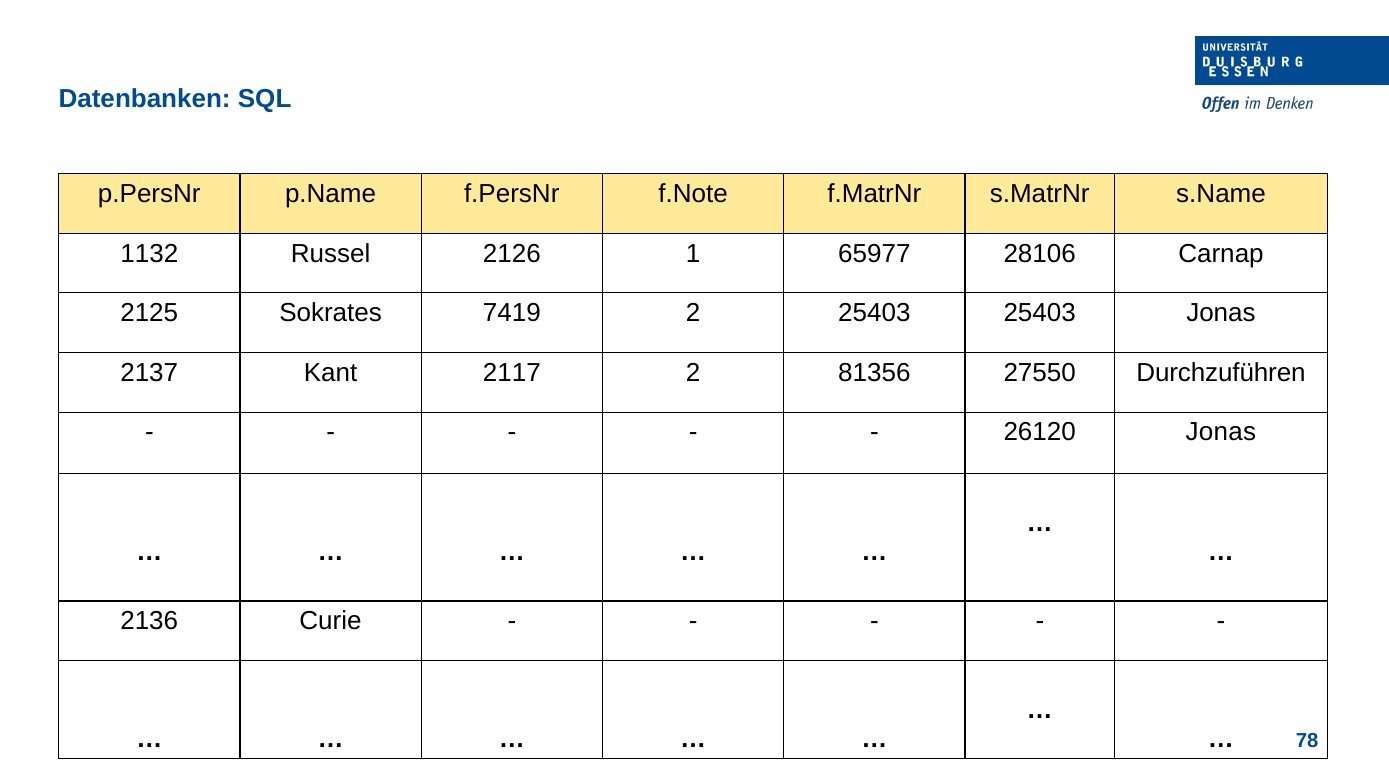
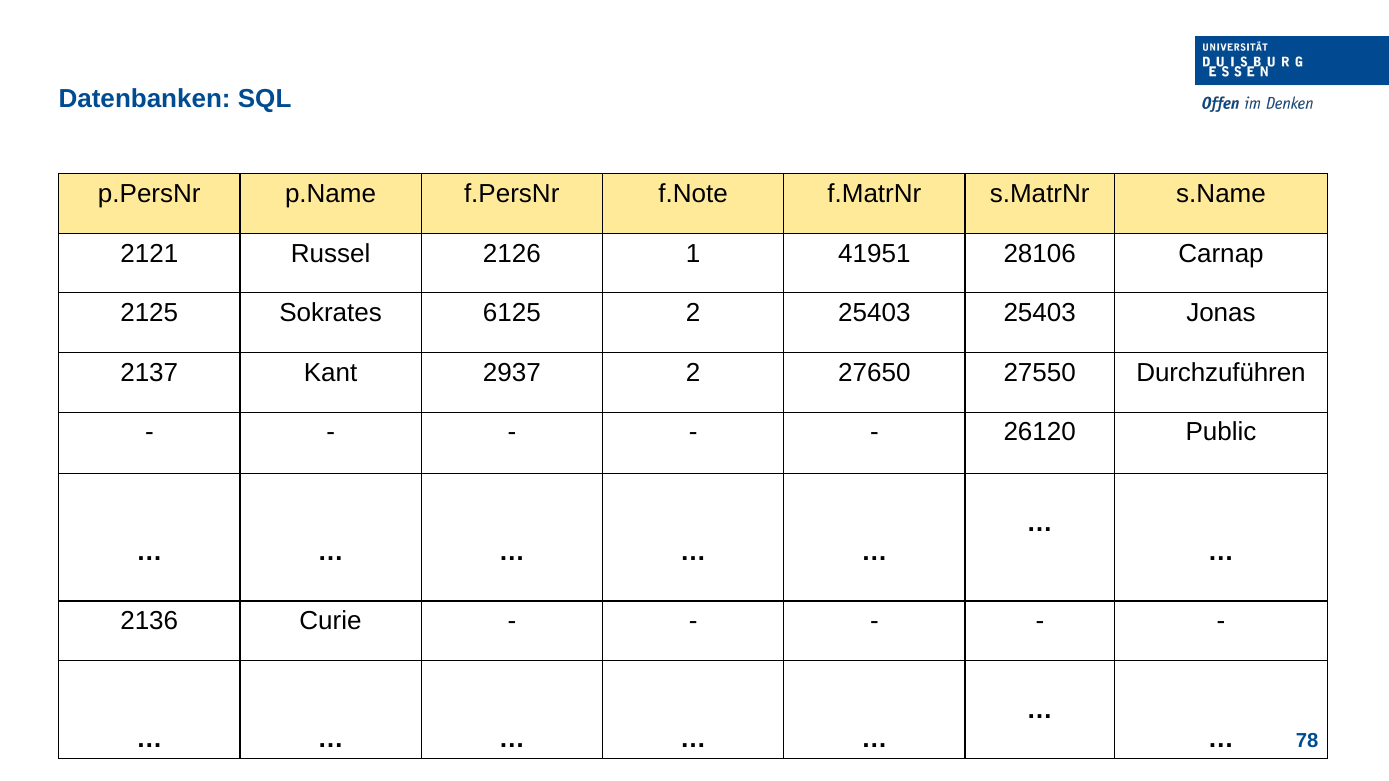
1132: 1132 -> 2121 (149, 254)
65977: 65977 -> 41951 (874, 254)
7419: 7419 -> 6125 (512, 313)
2117: 2117 -> 2937 (512, 373)
81356: 81356 -> 27650 (874, 373)
26120 Jonas: Jonas -> Public (1221, 433)
